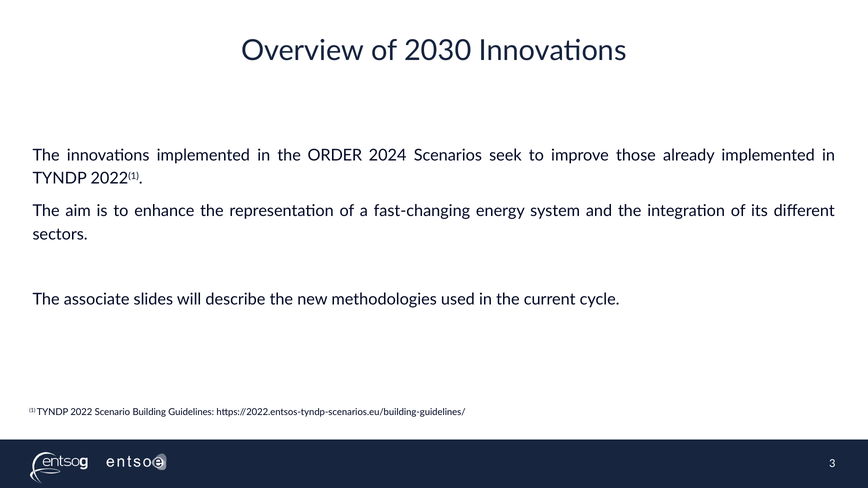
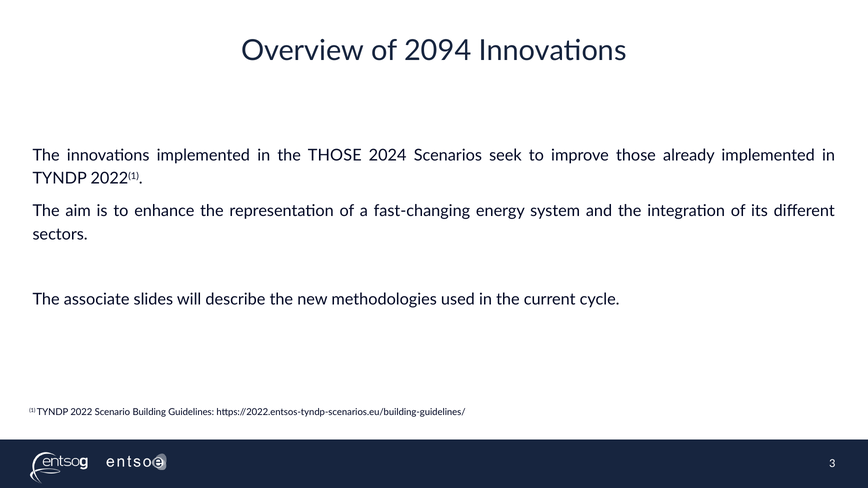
2030: 2030 -> 2094 (438, 51)
the ORDER: ORDER -> THOSE (335, 155)
